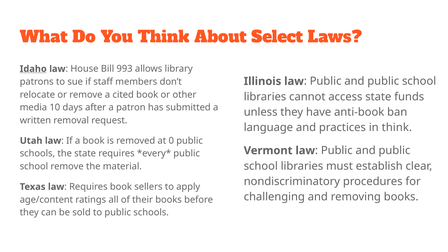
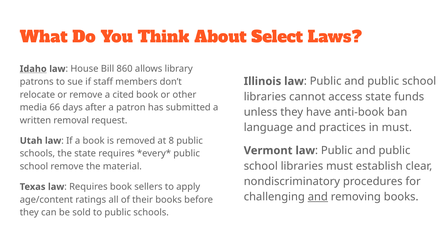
993: 993 -> 860 (125, 69)
10: 10 -> 66 (55, 107)
in think: think -> must (397, 128)
0: 0 -> 8 (171, 141)
and underline: none -> present (318, 197)
